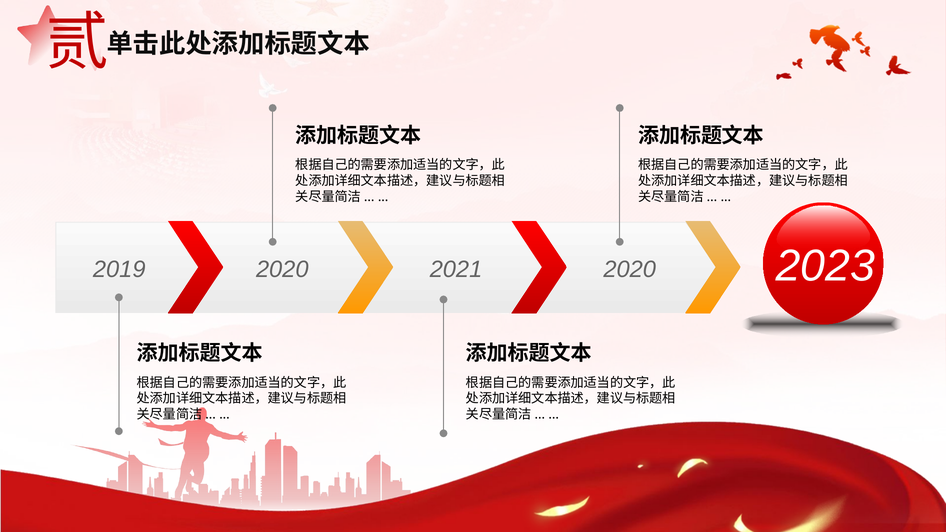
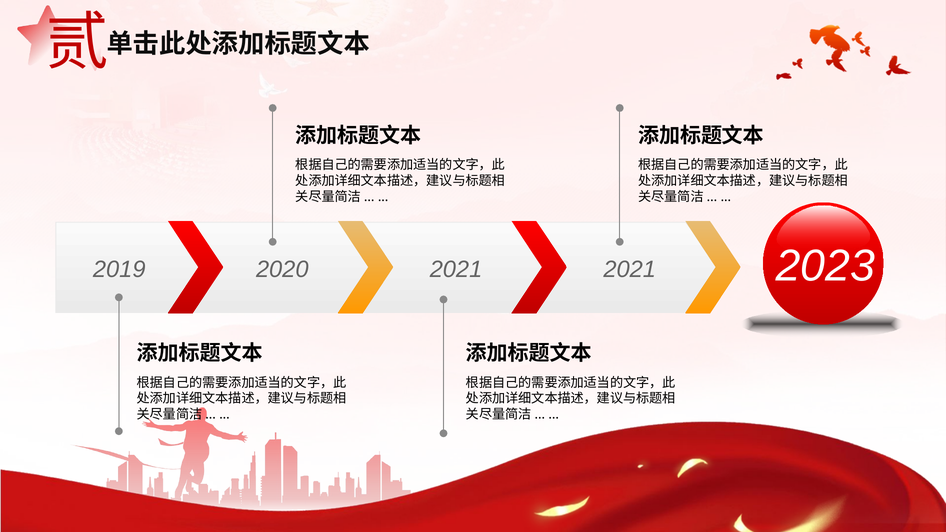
2021 2020: 2020 -> 2021 (630, 270)
